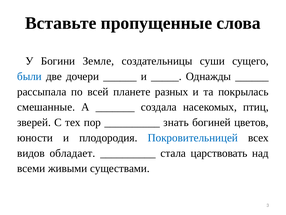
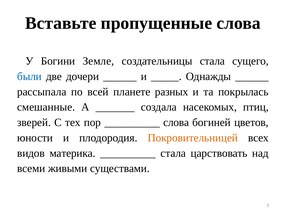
создательницы суши: суши -> стала (212, 61)
знать: знать -> слова (176, 122)
Покровительницей colour: blue -> orange (193, 137)
обладает: обладает -> материка (73, 153)
